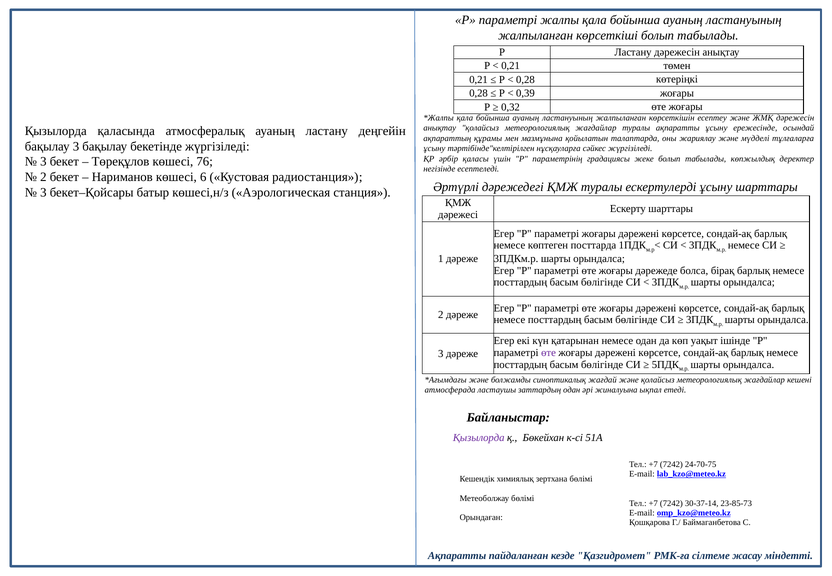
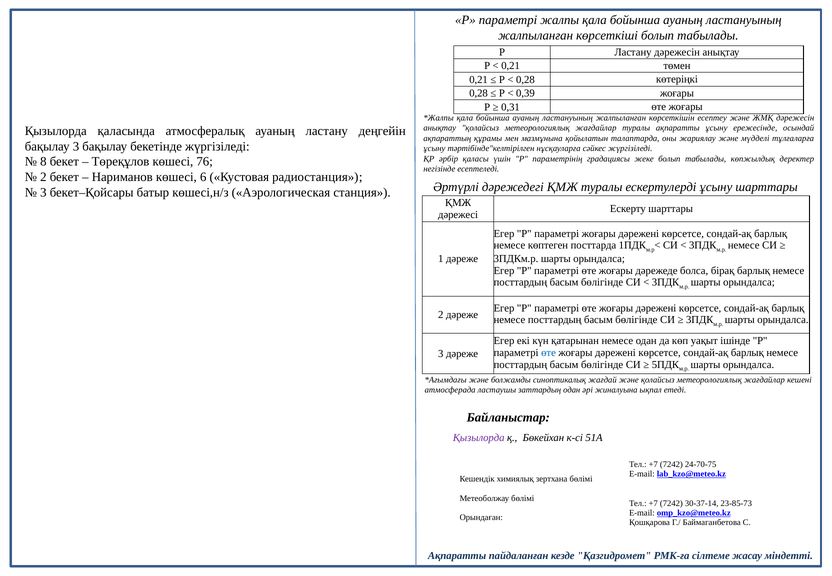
0,32: 0,32 -> 0,31 (511, 107)
3: 3 -> 8 (43, 162)
өте colour: purple -> blue (549, 353)
